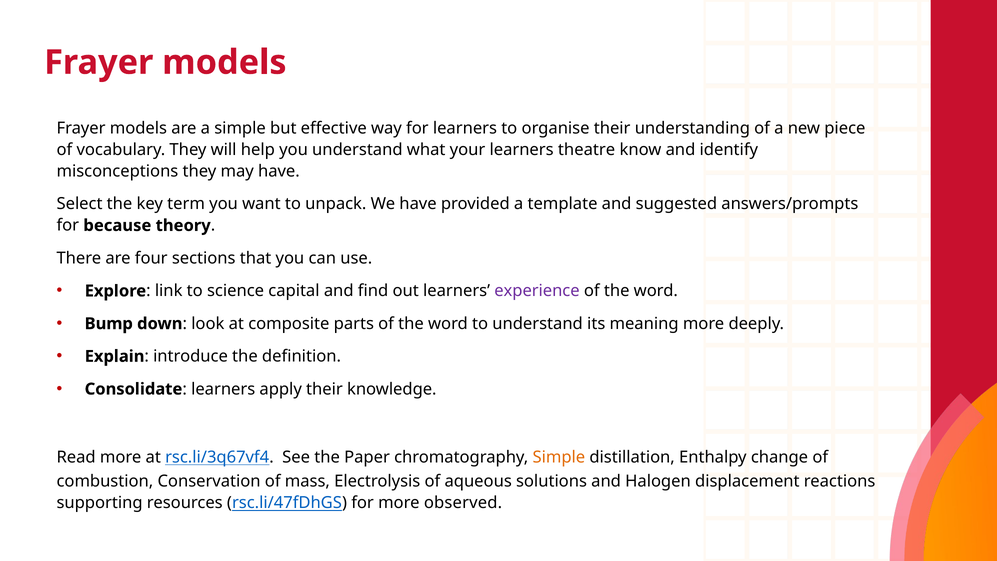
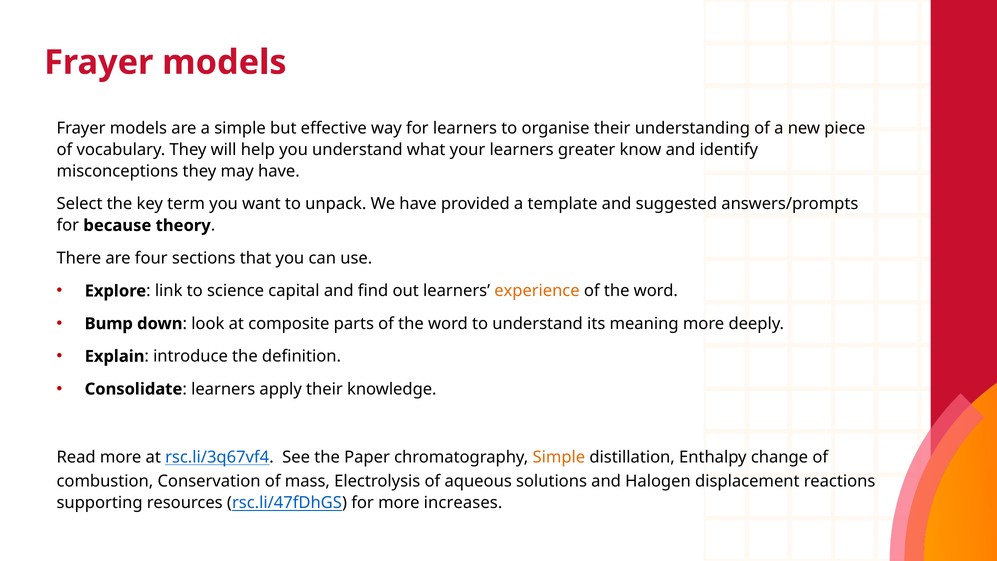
theatre: theatre -> greater (587, 150)
experience colour: purple -> orange (537, 291)
observed: observed -> increases (463, 503)
